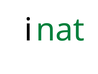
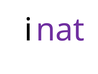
nat colour: green -> purple (60, 30)
